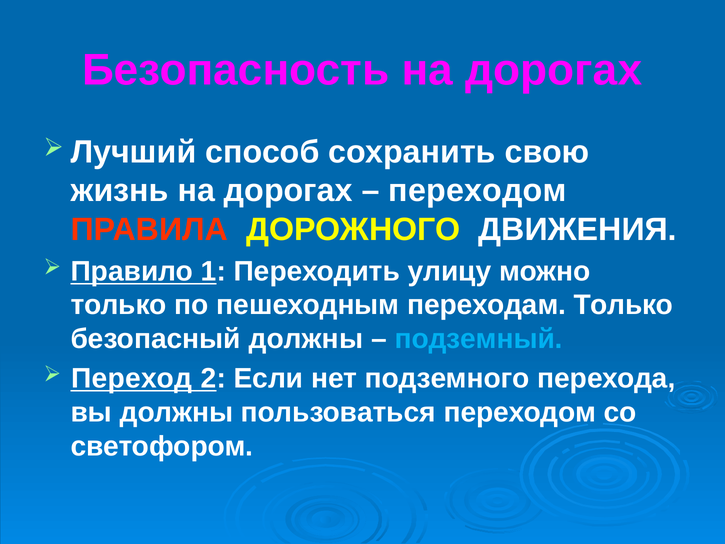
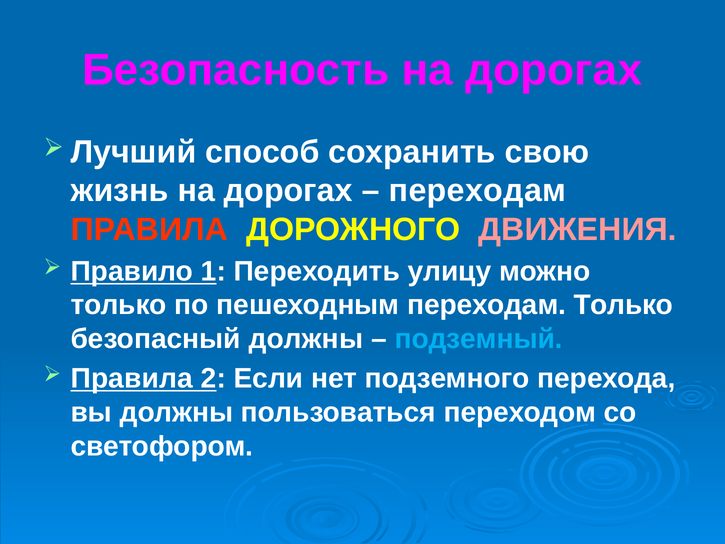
переходом: переходом -> переходам (477, 191)
ДВИЖЕНИЯ colour: white -> pink (578, 229)
Переход: Переход -> Правила (132, 378)
